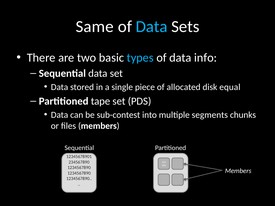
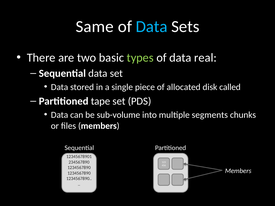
types colour: light blue -> light green (140, 58)
info: info -> real (205, 58)
equal: equal -> called (230, 87)
sub-contest: sub-contest -> sub-volume (118, 115)
